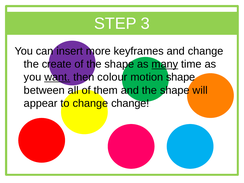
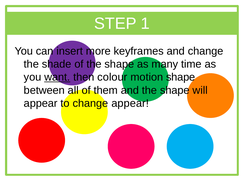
3: 3 -> 1 (145, 23)
create: create -> shade (57, 64)
many underline: present -> none (165, 64)
change change: change -> appear (130, 103)
